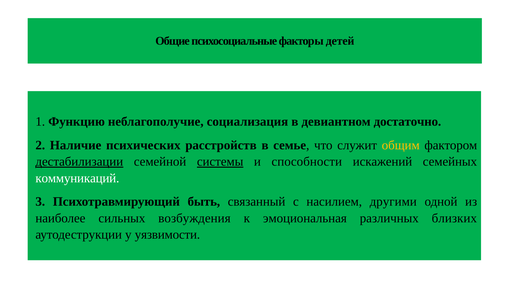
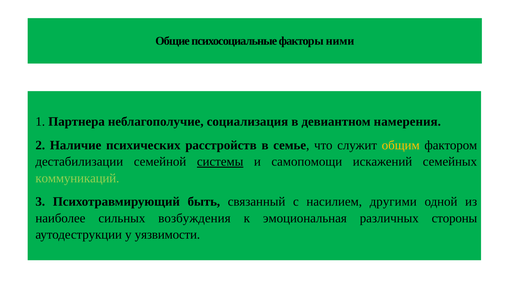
детей: детей -> ними (340, 41)
Функцию: Функцию -> Партнера (77, 122)
достаточно: достаточно -> намерения (407, 122)
дестабилизации underline: present -> none (79, 162)
способности: способности -> самопомощи (307, 162)
коммуникаций colour: white -> light green (77, 178)
близких: близких -> стороны (454, 218)
